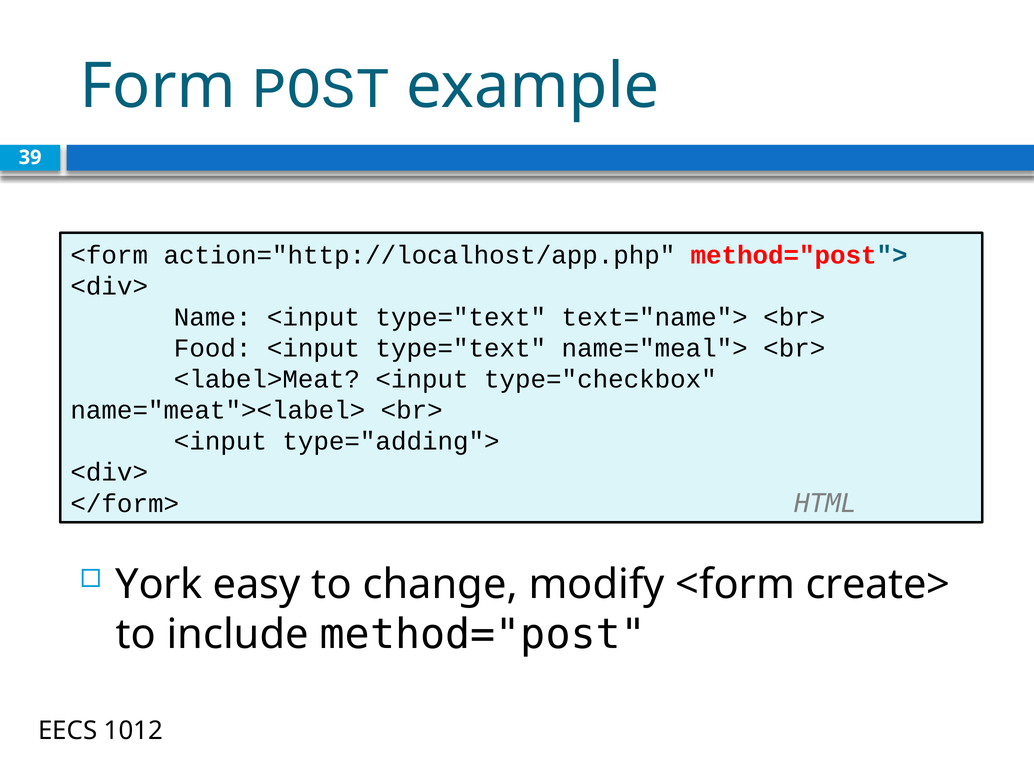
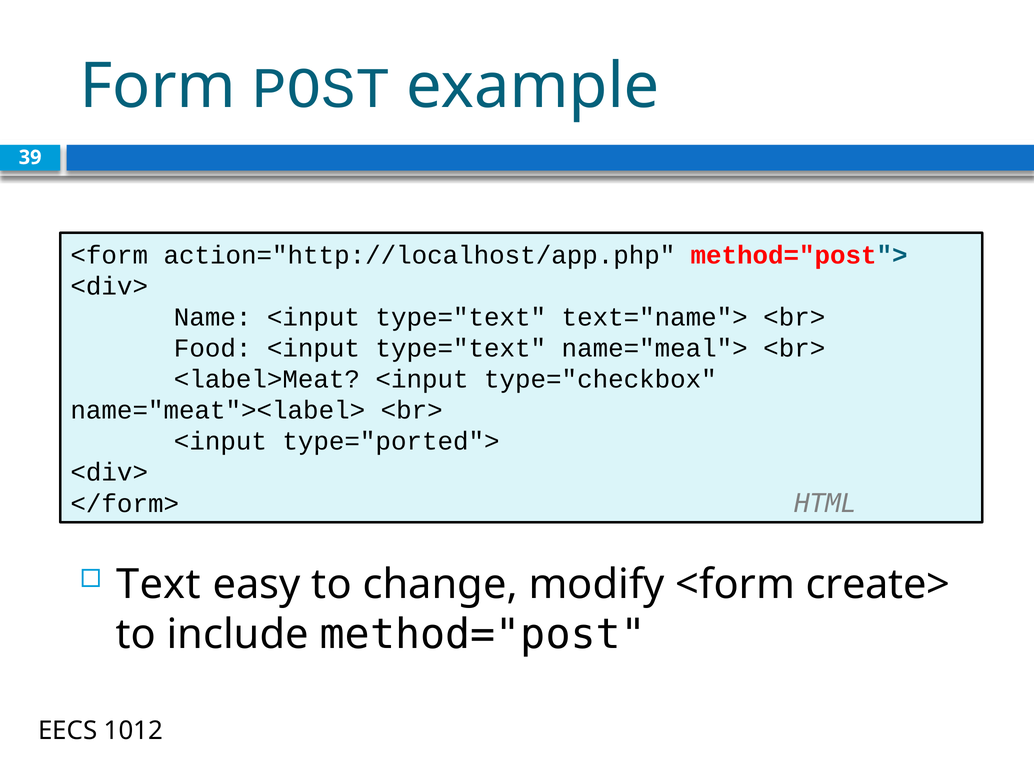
type="adding">: type="adding"> -> type="ported"> (391, 441)
York: York -> Text (158, 584)
